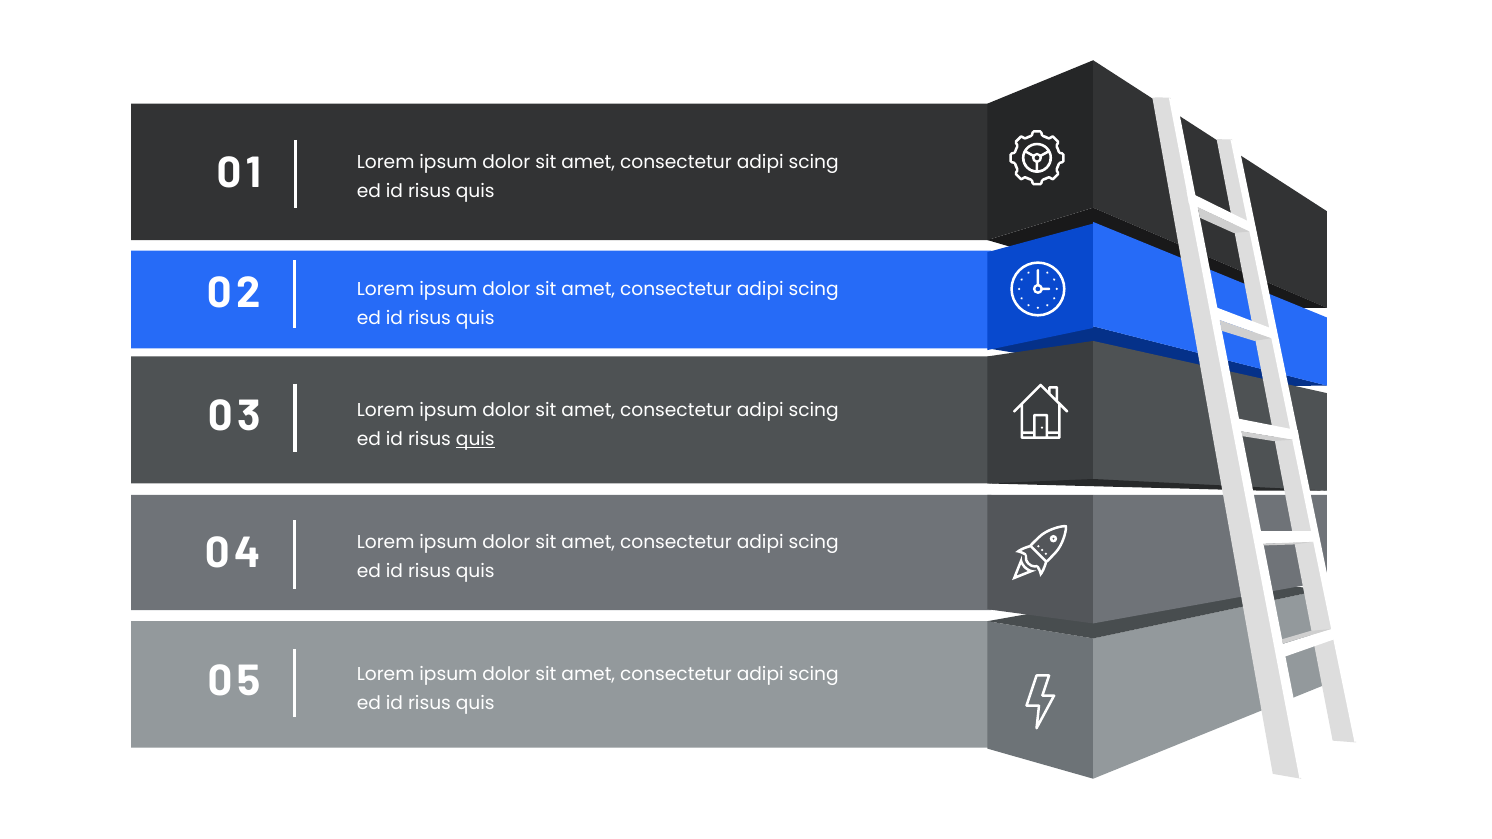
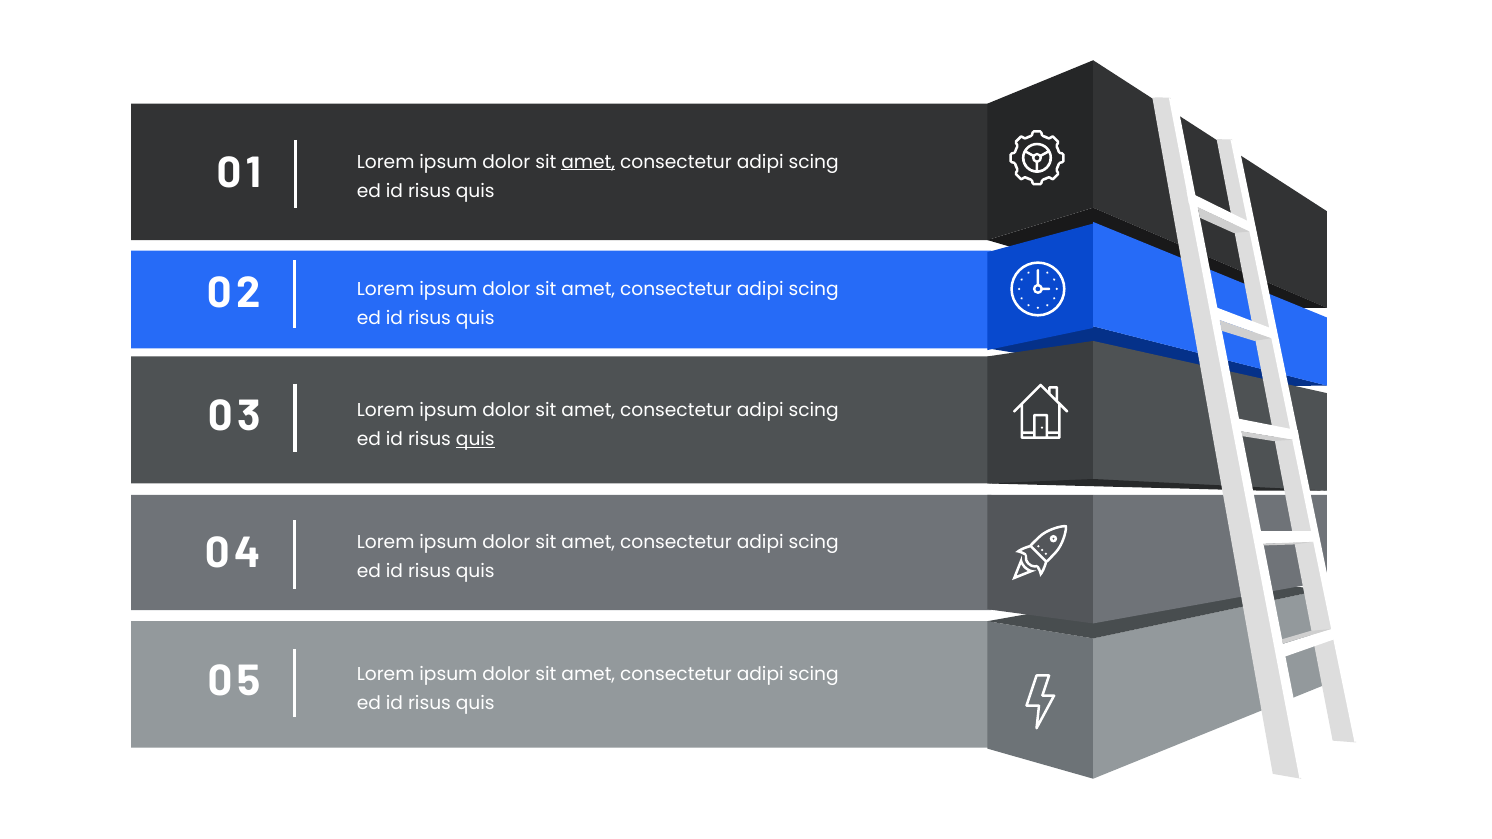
amet underline: none -> present (588, 162)
